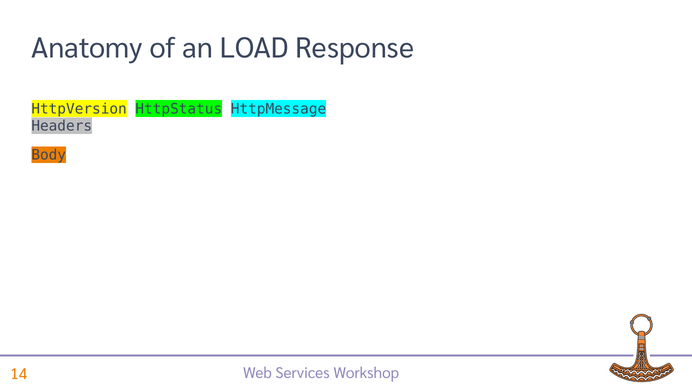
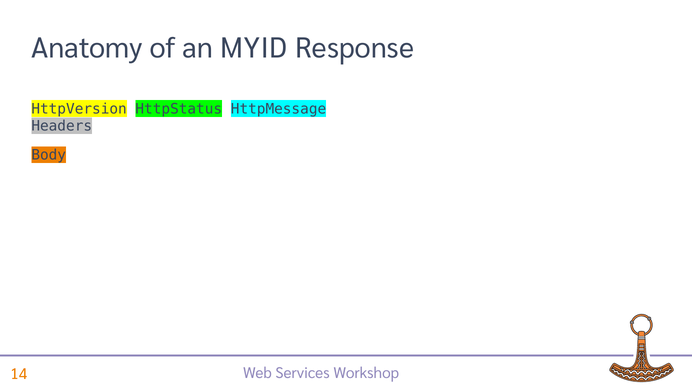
LOAD: LOAD -> MYID (254, 48)
